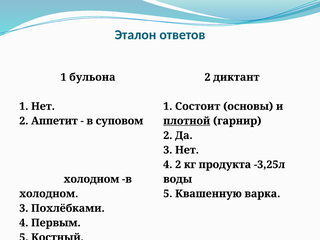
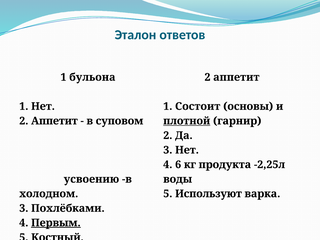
диктант: диктант -> аппетит (236, 77)
4 2: 2 -> 6 (178, 165)
-3,25л: -3,25л -> -2,25л (269, 165)
холодном: холодном -> усвоению (91, 179)
Квашенную: Квашенную -> Используют (208, 194)
Первым underline: none -> present (56, 223)
